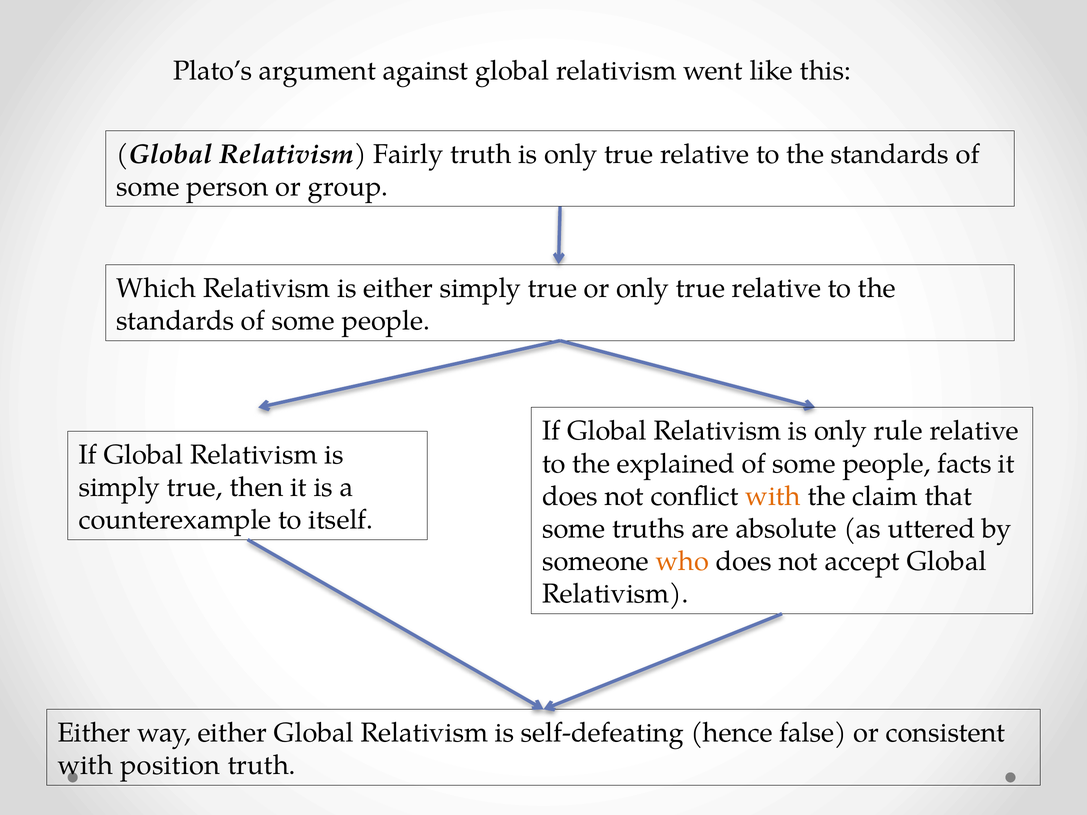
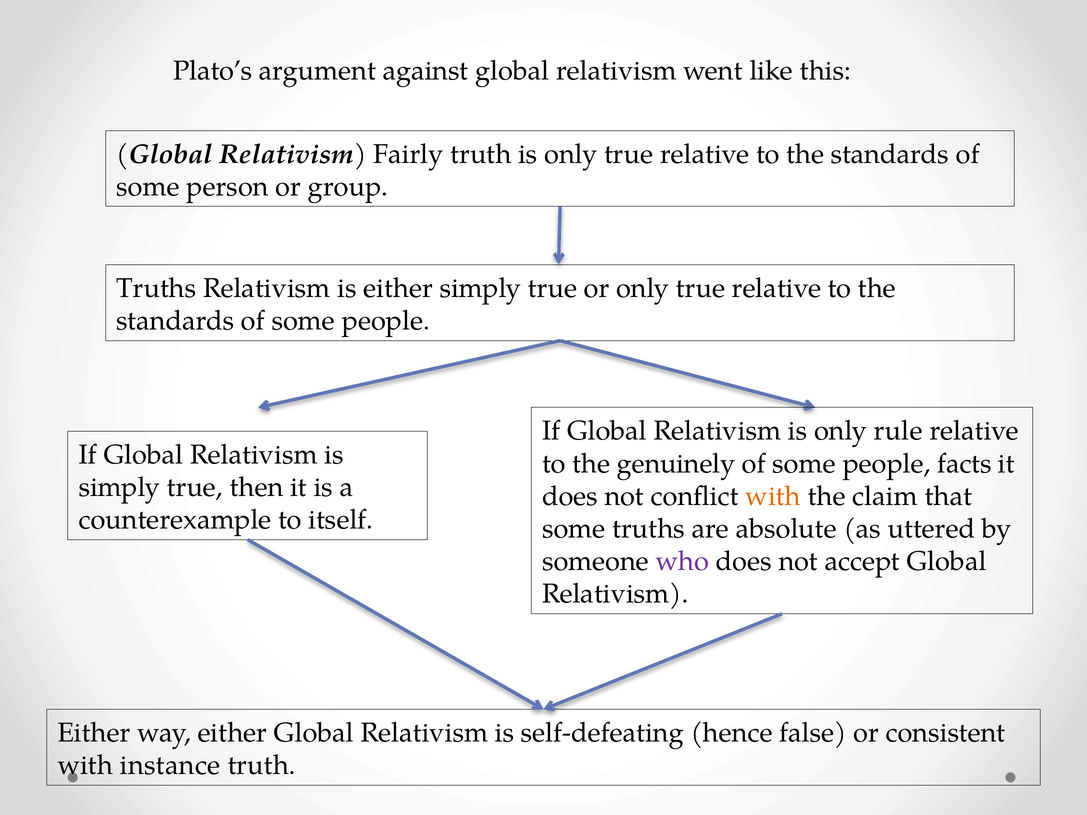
Which: Which -> Truths (156, 288)
explained: explained -> genuinely (676, 464)
who colour: orange -> purple (682, 562)
position: position -> instance (170, 766)
